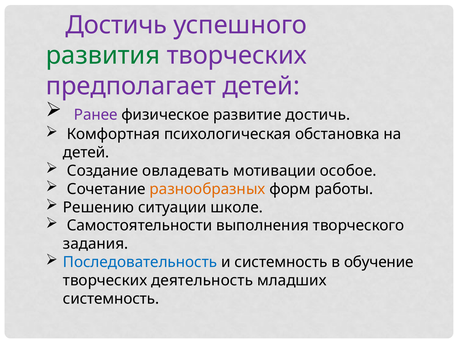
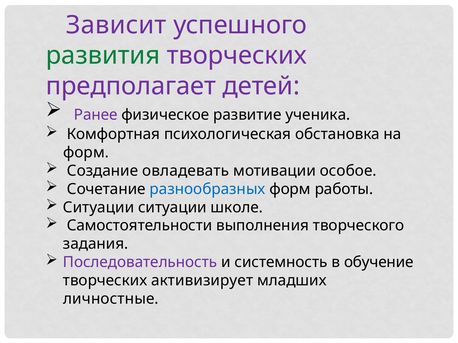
Достичь: Достичь -> Зависит (116, 25)
развитие достичь: достичь -> ученика (318, 115)
детей: детей -> форм (86, 153)
разнообразных colour: orange -> blue (208, 189)
Решению: Решению -> Ситуации (99, 208)
Последовательность colour: blue -> purple (140, 263)
деятельность: деятельность -> активизирует (202, 281)
системность: системность -> личностные (111, 299)
